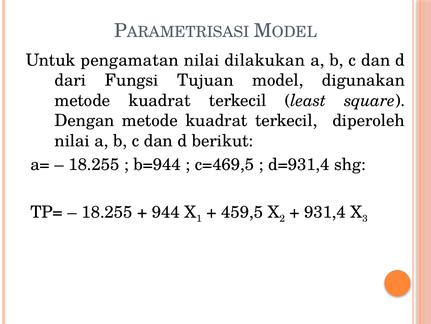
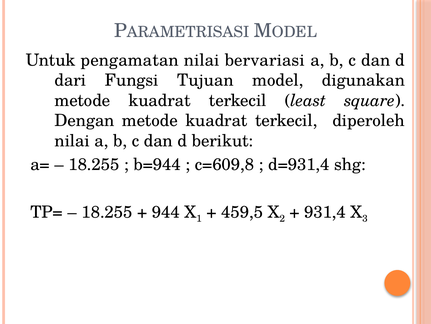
dilakukan: dilakukan -> bervariasi (265, 60)
c=469,5: c=469,5 -> c=609,8 (224, 164)
